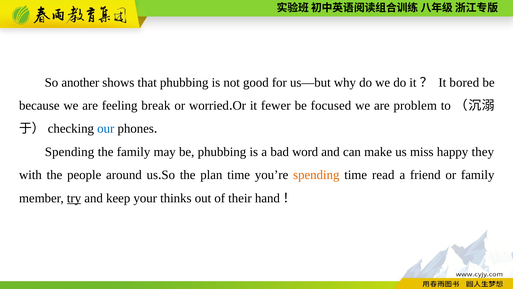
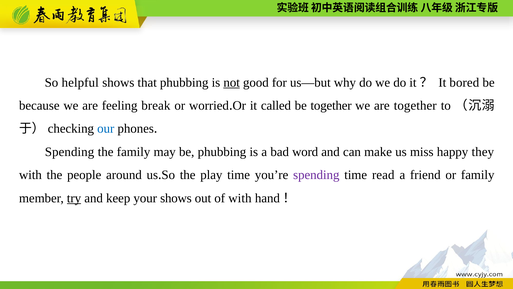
another: another -> helpful (80, 82)
not underline: none -> present (232, 82)
fewer: fewer -> called (276, 105)
be focused: focused -> together (331, 105)
are problem: problem -> together (415, 105)
plan: plan -> play (211, 175)
spending colour: orange -> purple (316, 175)
your thinks: thinks -> shows (176, 198)
of their: their -> with (240, 198)
